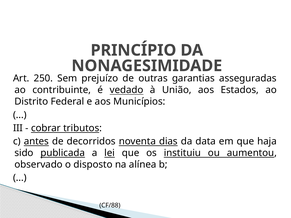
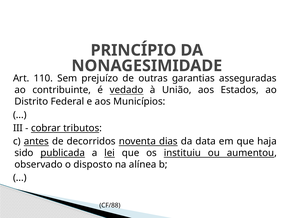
250: 250 -> 110 (43, 78)
